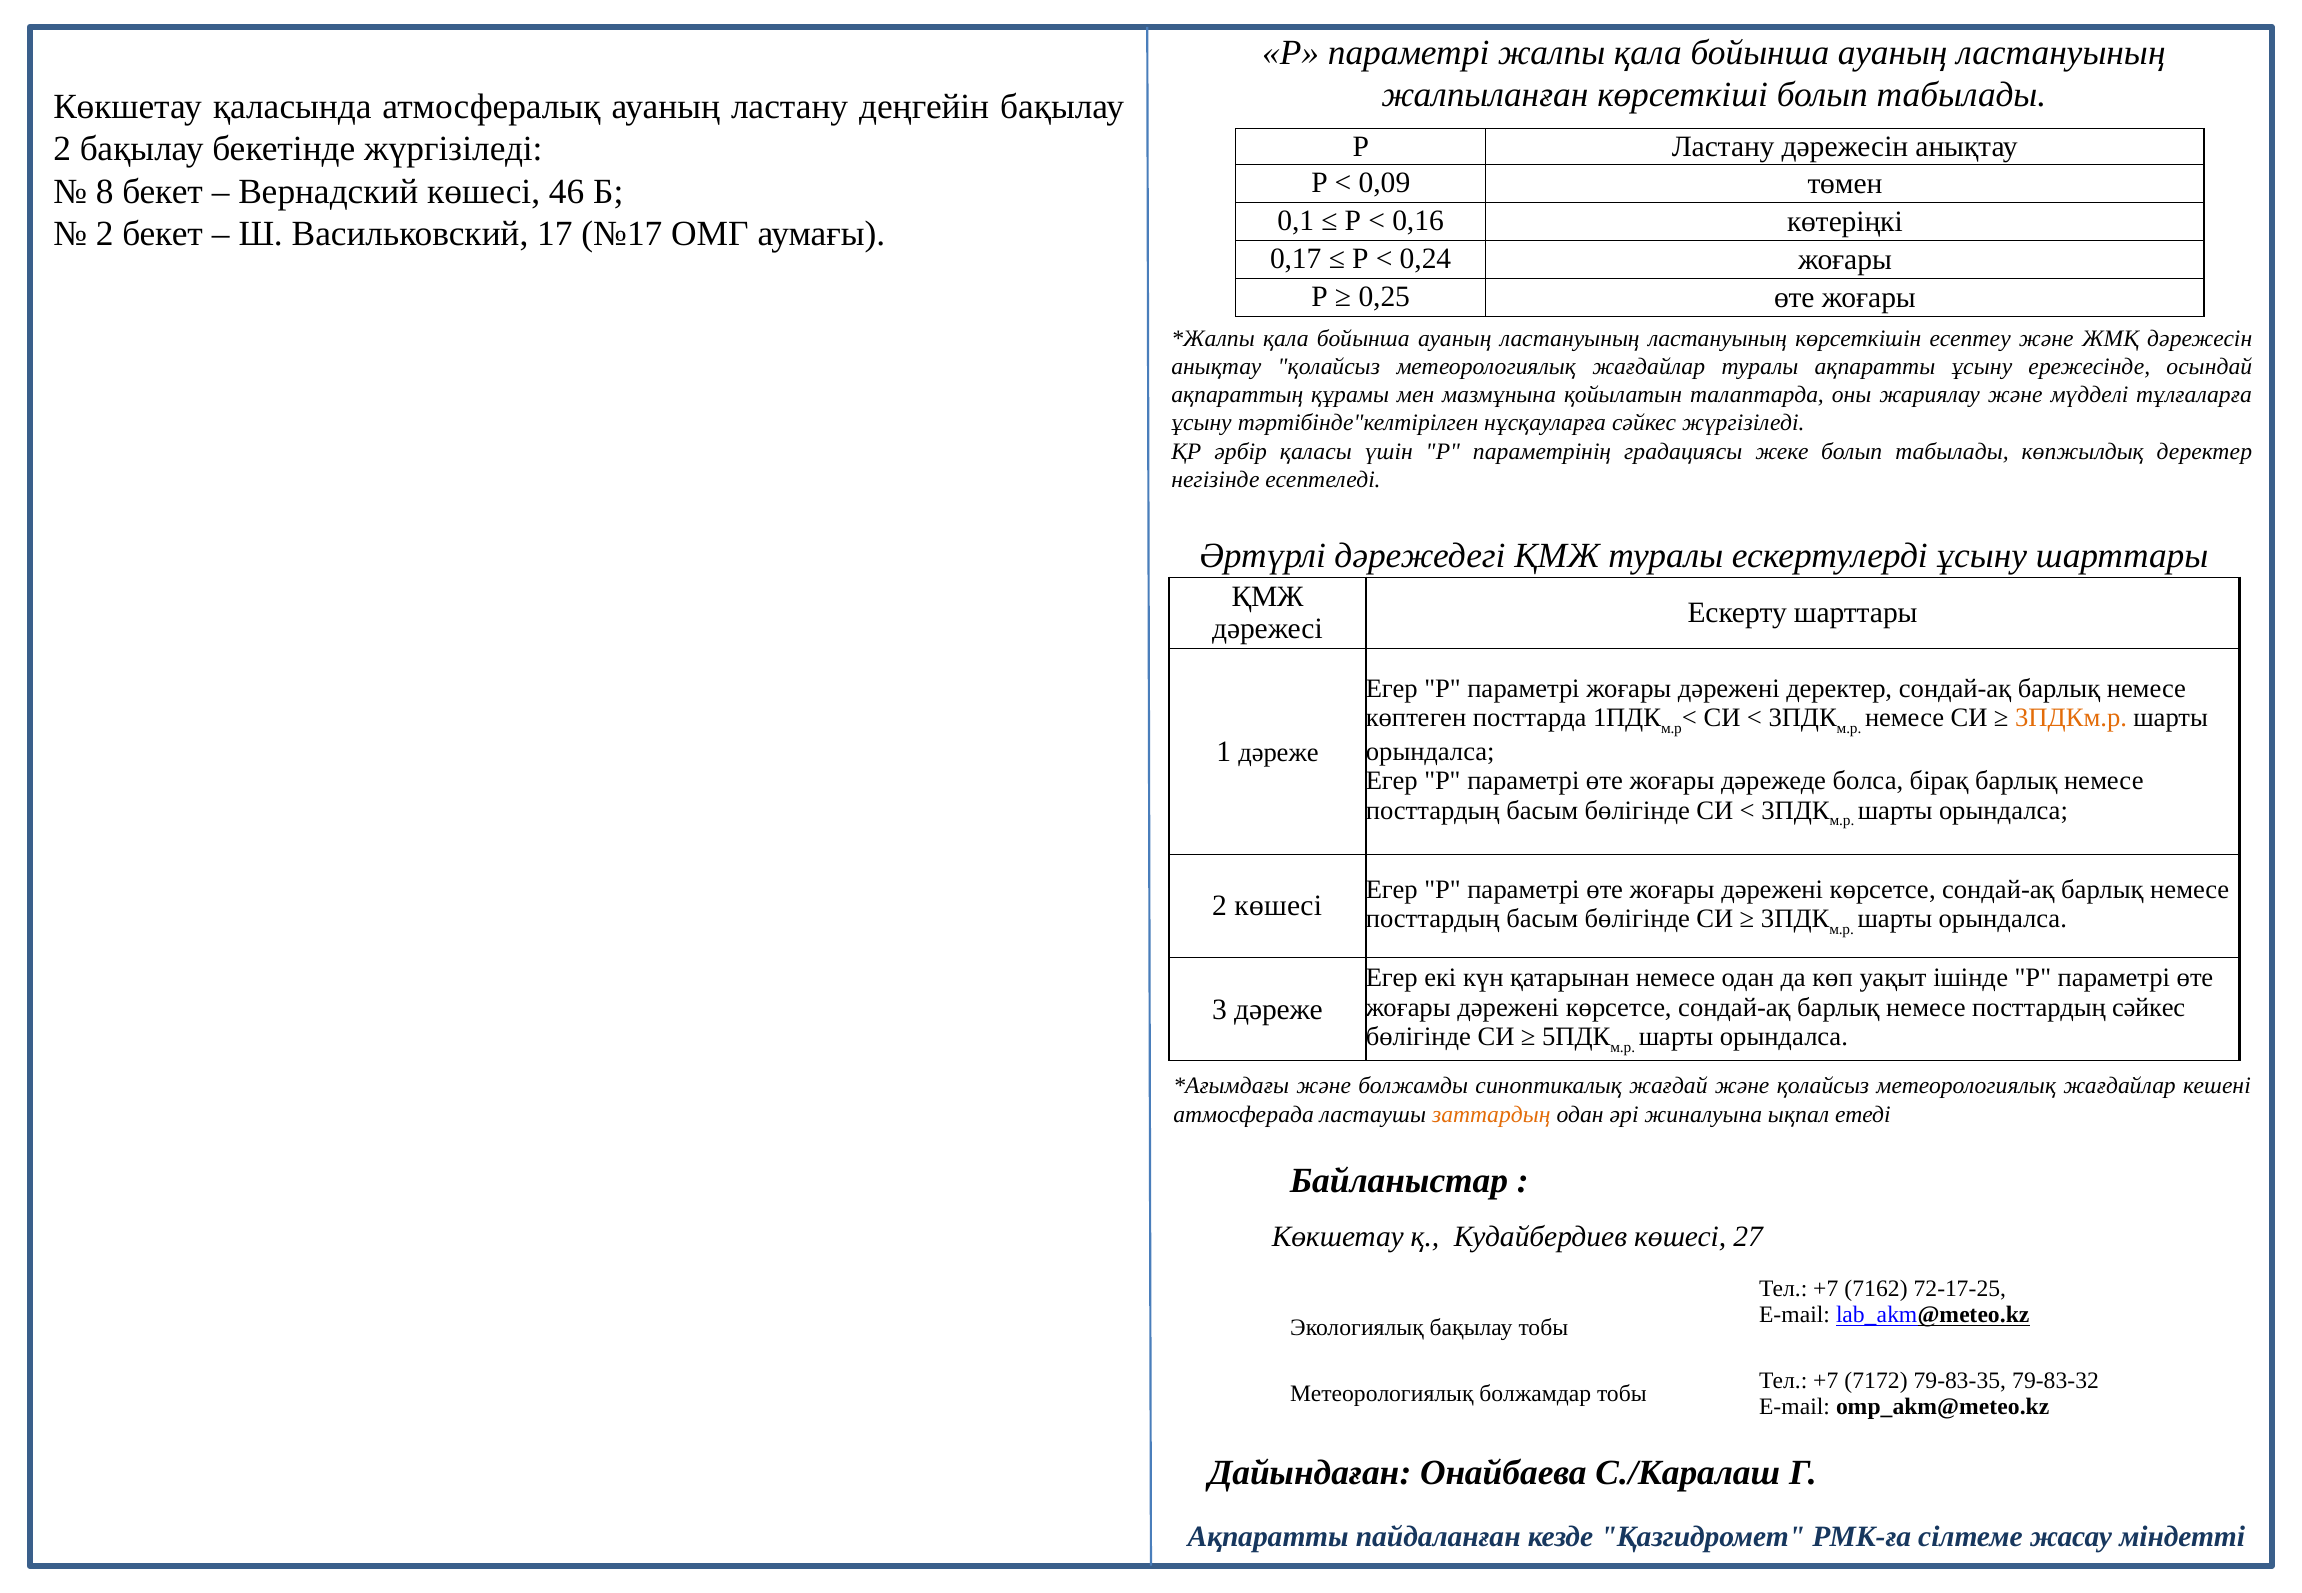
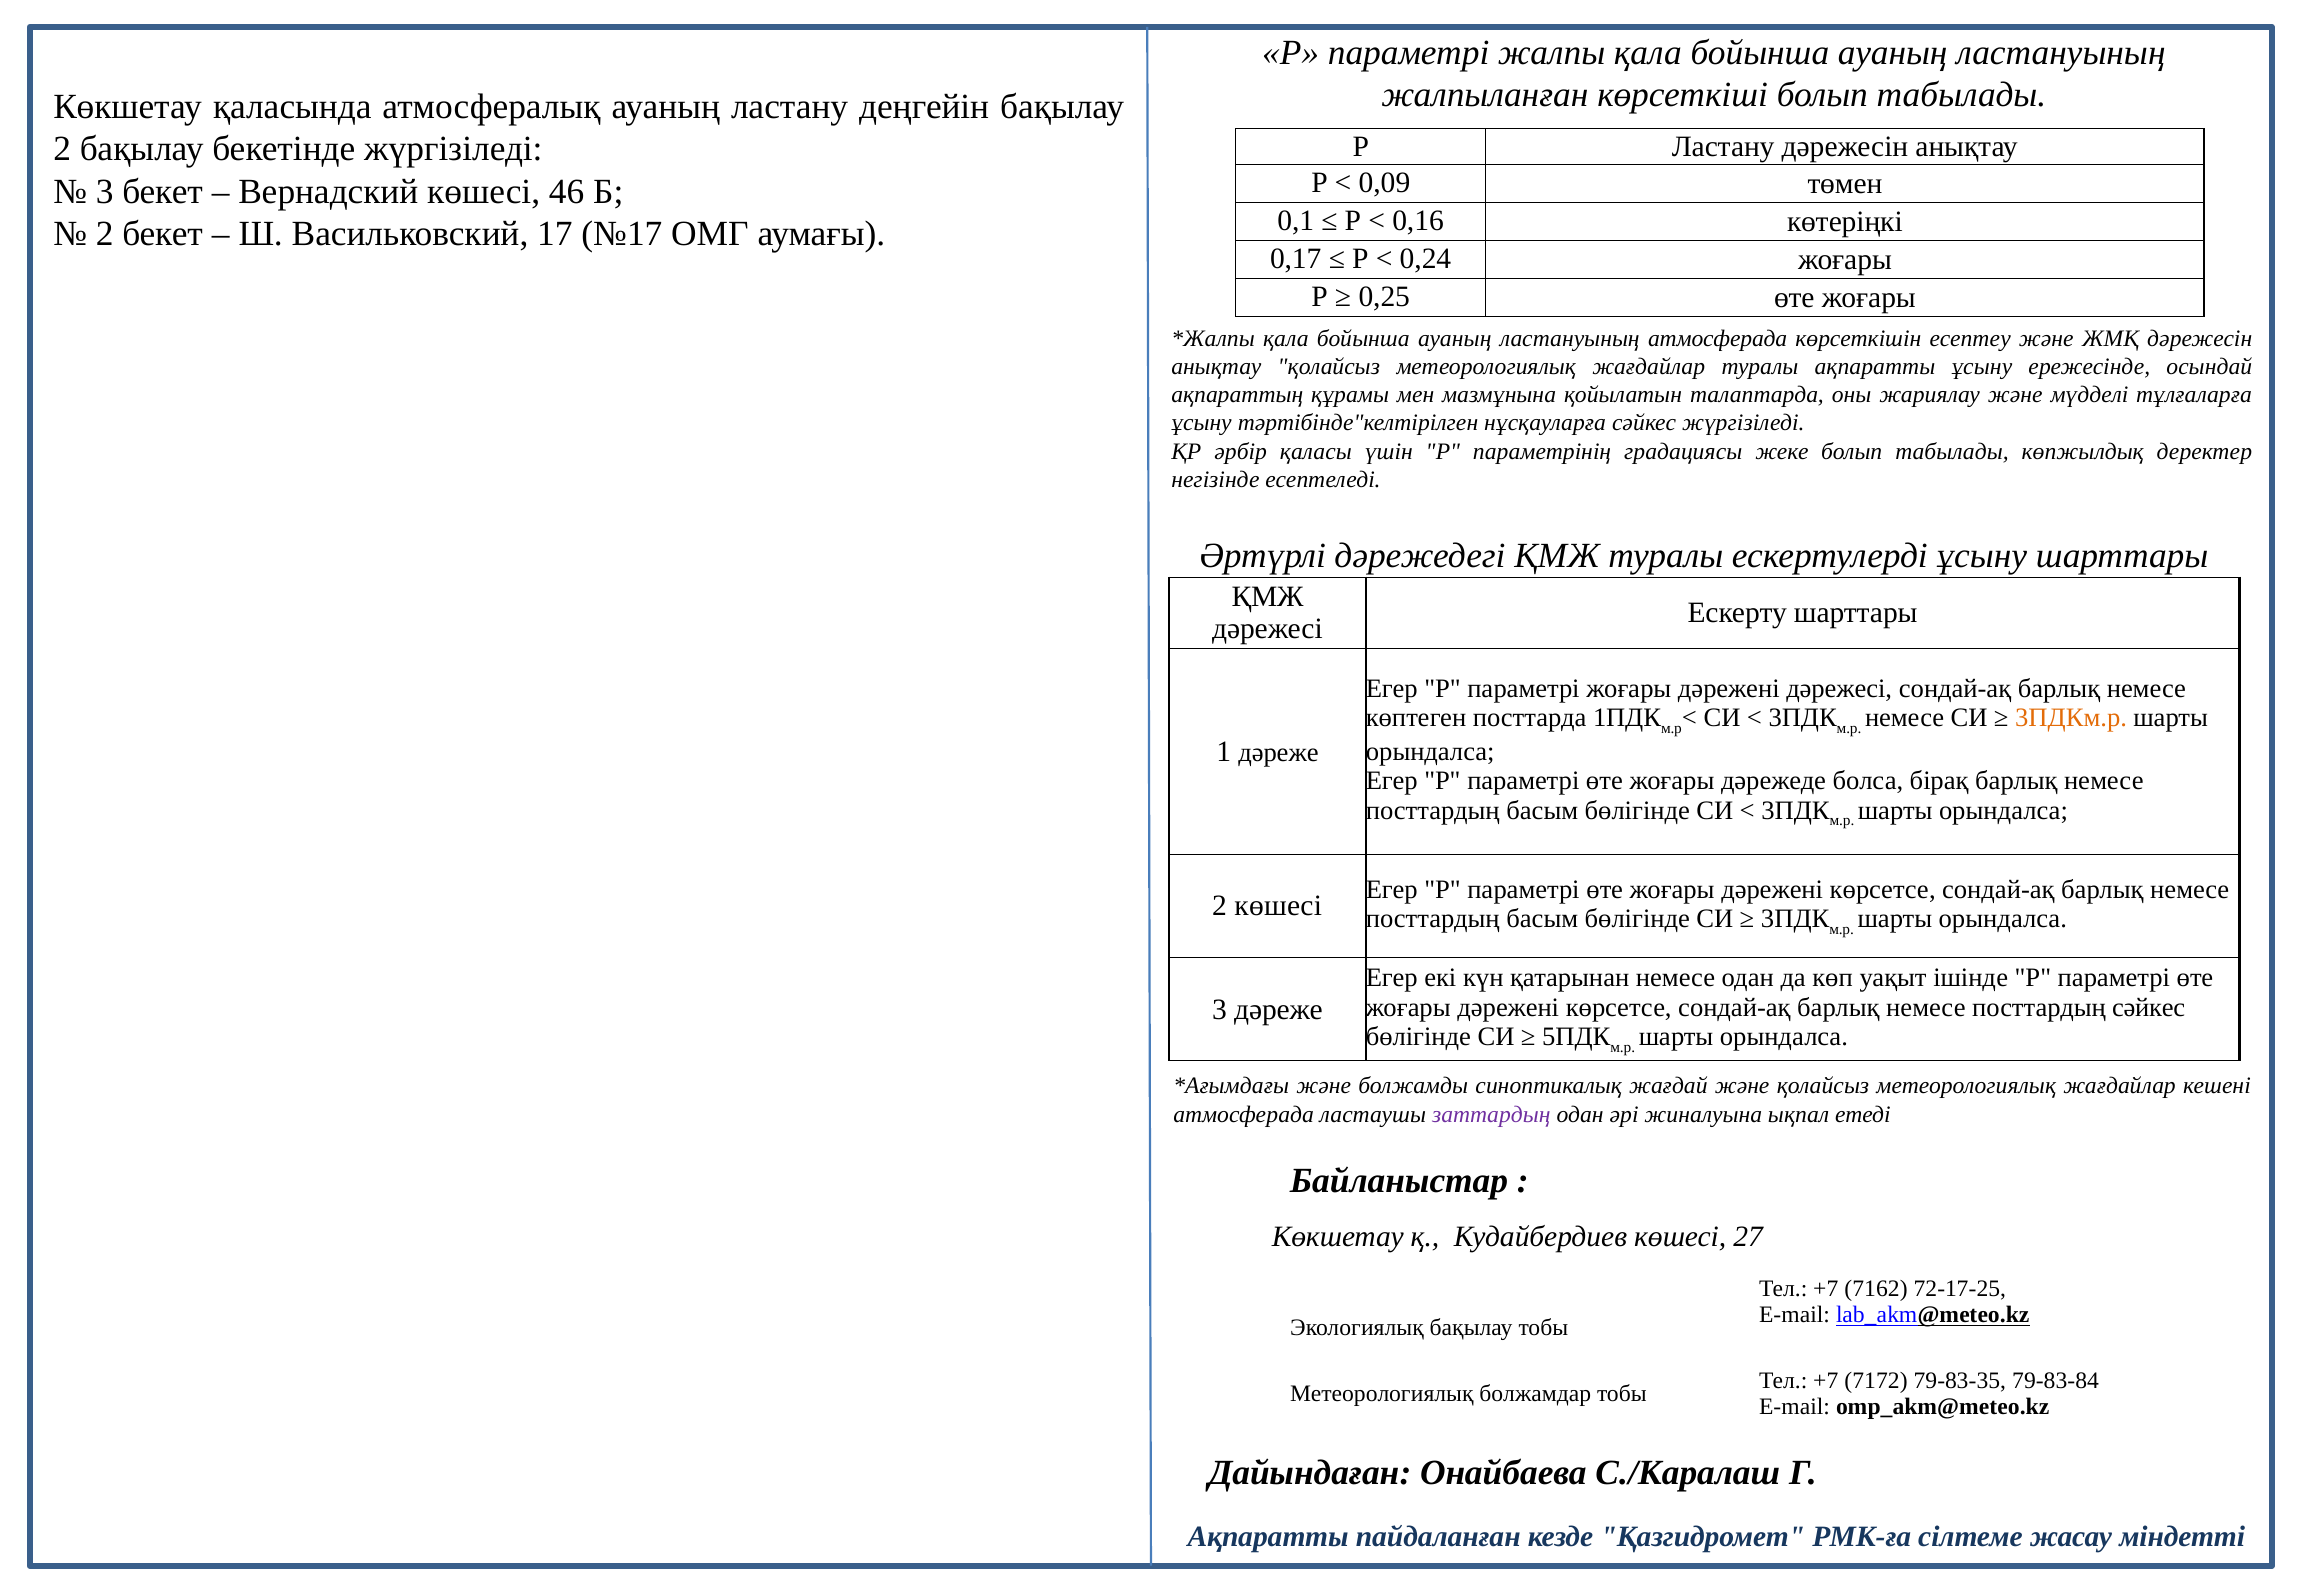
8: 8 -> 3 (105, 191)
ластануының ластануының: ластануының -> атмосферада (1718, 338)
дәрежені деректер: деректер -> дәрежесі (1839, 689)
заттардың colour: orange -> purple (1491, 1115)
79-83-32: 79-83-32 -> 79-83-84 (2056, 1381)
